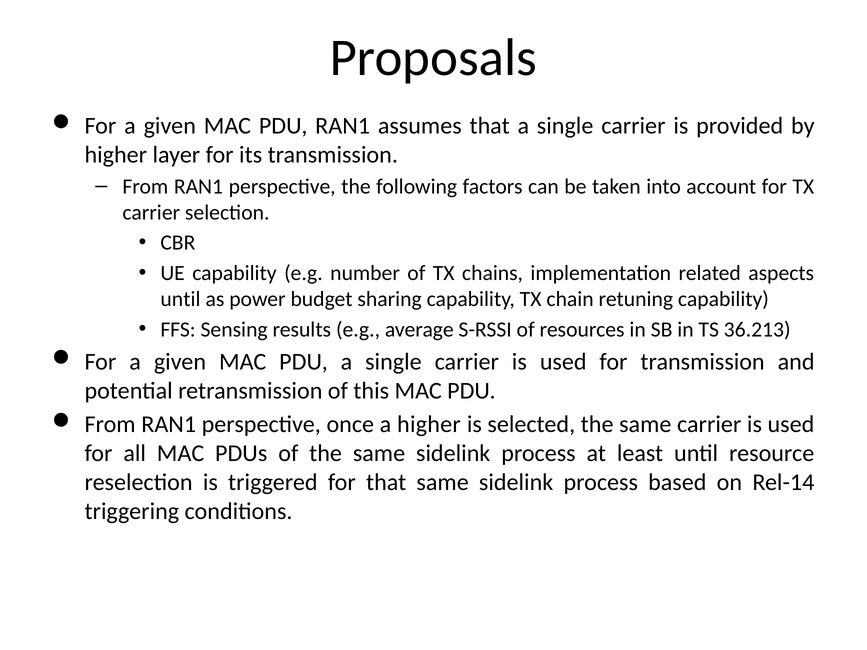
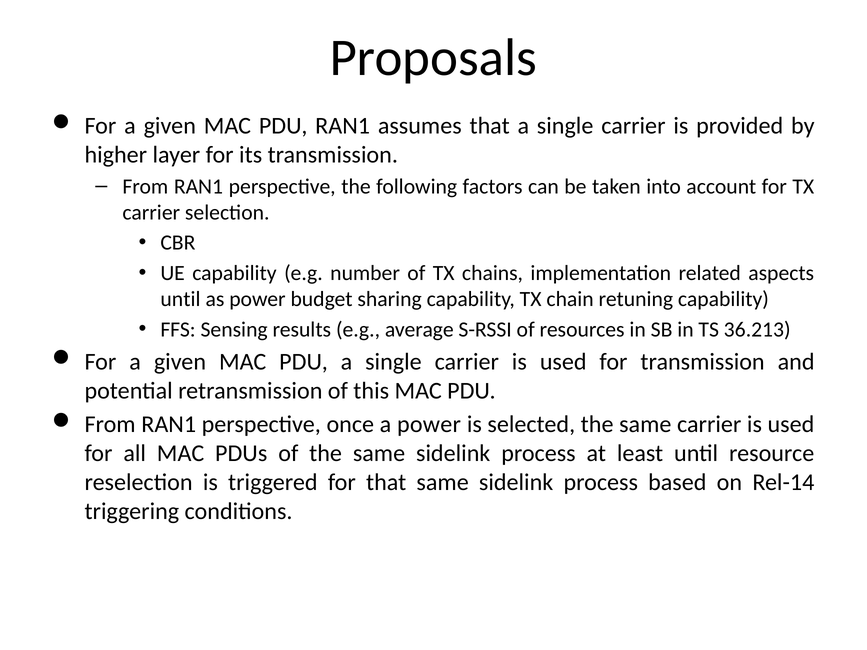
a higher: higher -> power (429, 425)
